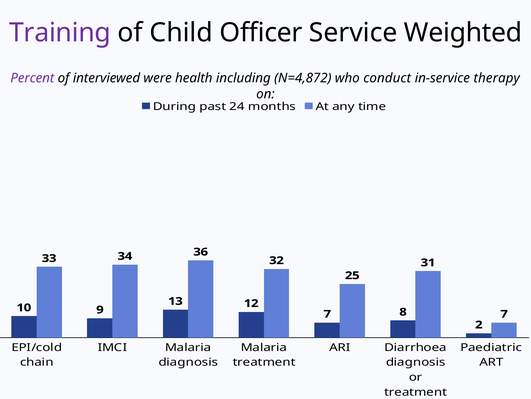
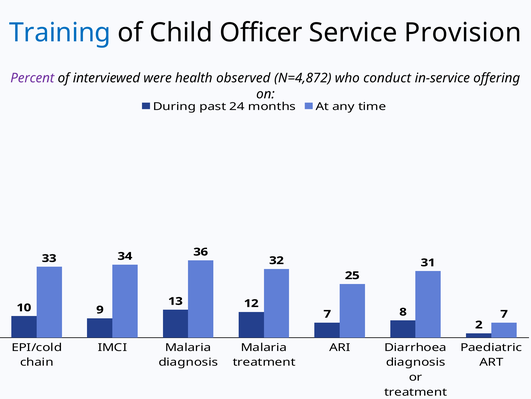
Training colour: purple -> blue (60, 33)
Weighted: Weighted -> Provision (463, 33)
including: including -> observed (243, 78)
therapy: therapy -> offering (497, 78)
